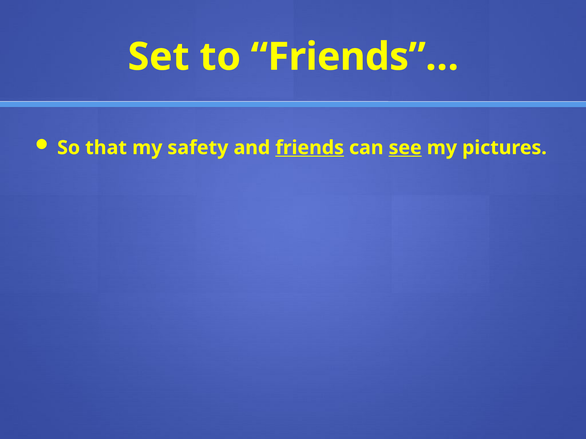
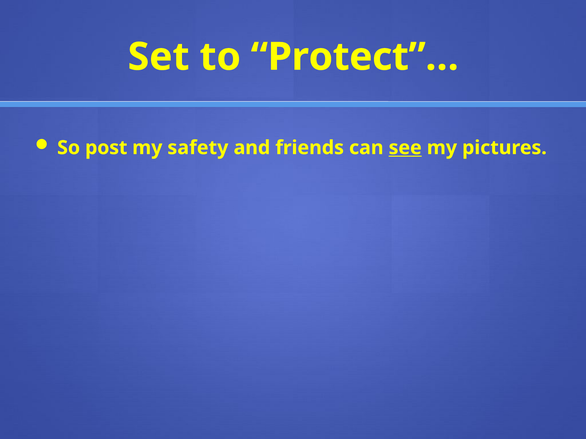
Friends”…: Friends”… -> Protect”… (355, 57)
that: that -> post (106, 148)
friends underline: present -> none (310, 148)
